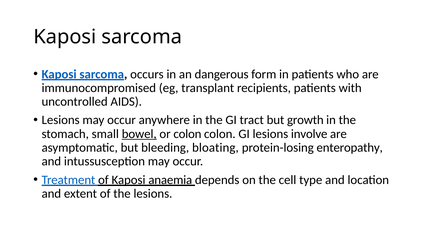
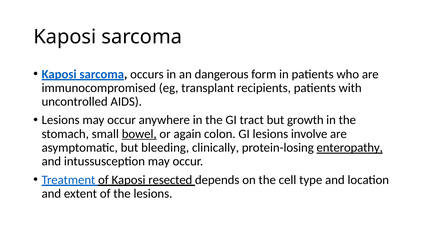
or colon: colon -> again (187, 134)
bloating: bloating -> clinically (216, 148)
enteropathy underline: none -> present (350, 148)
anaemia: anaemia -> resected (170, 180)
